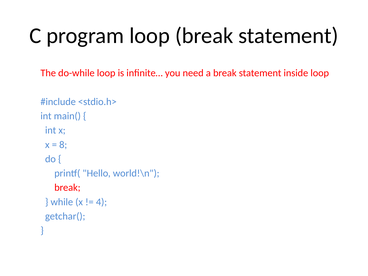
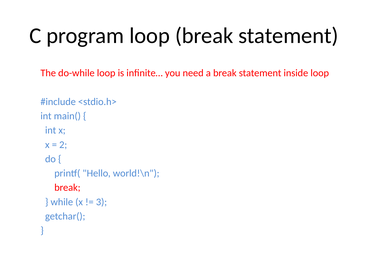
8: 8 -> 2 (63, 145)
4: 4 -> 3 (101, 202)
